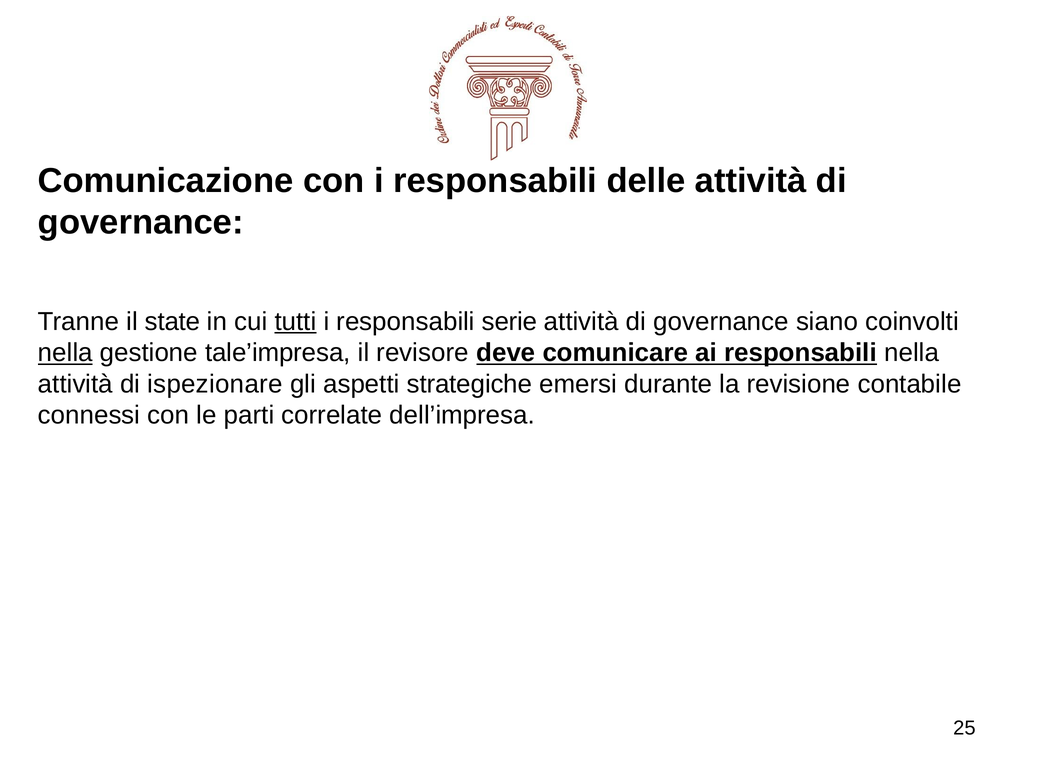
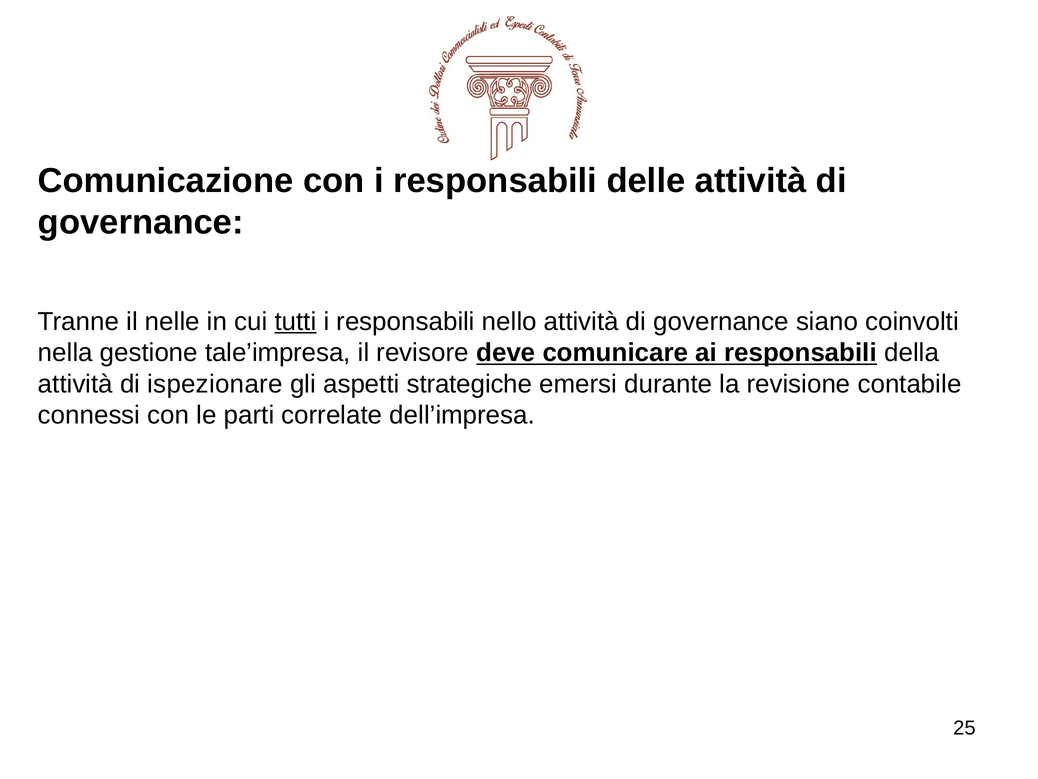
state: state -> nelle (172, 322)
serie: serie -> nello (509, 322)
nella underline: present -> none (65, 353)
responsabili nella: nella -> della (912, 353)
